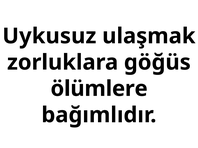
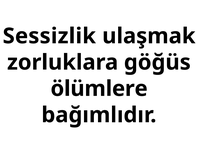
Uykusuz: Uykusuz -> Sessizlik (49, 36)
